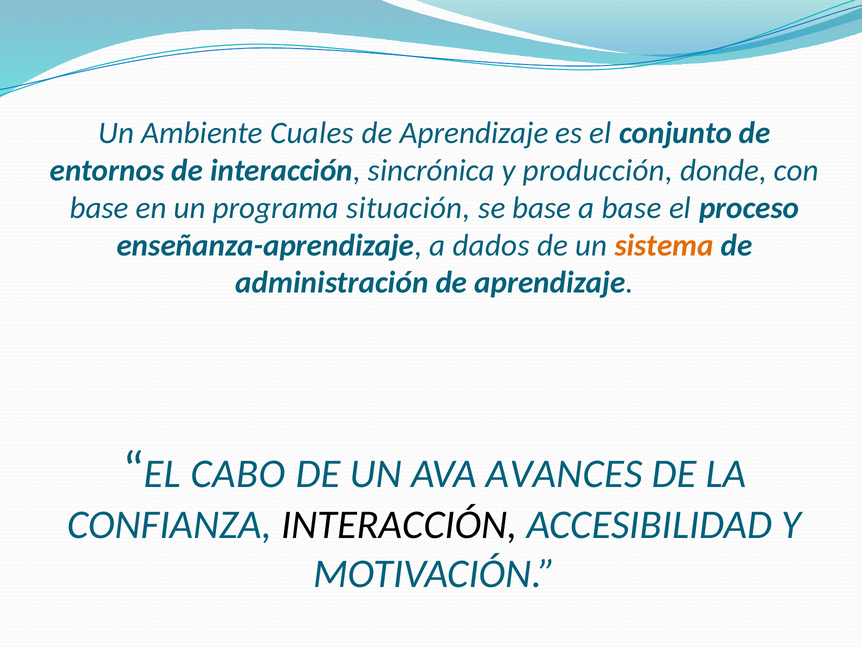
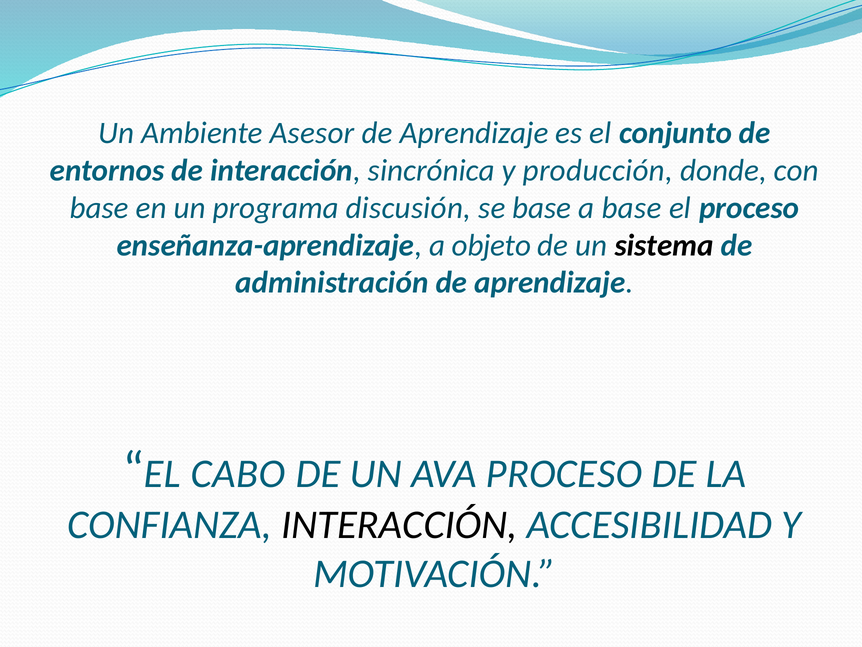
Cuales: Cuales -> Asesor (312, 133)
situación: situación -> discusión (408, 208)
dados: dados -> objeto (491, 245)
sistema colour: orange -> black (664, 245)
AVA AVANCES: AVANCES -> PROCESO (564, 473)
